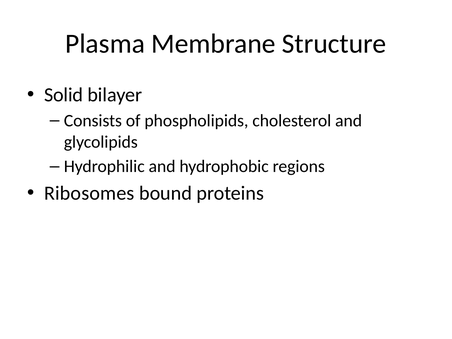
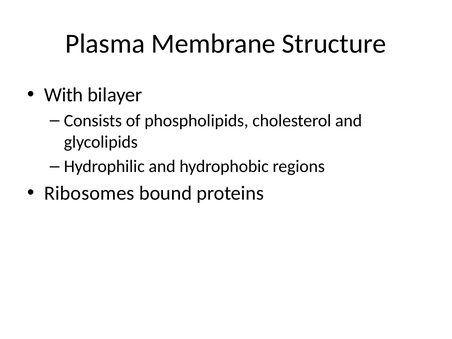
Solid: Solid -> With (64, 95)
